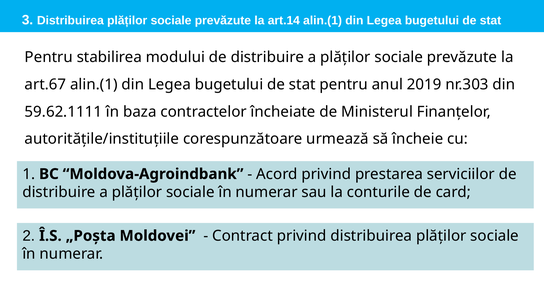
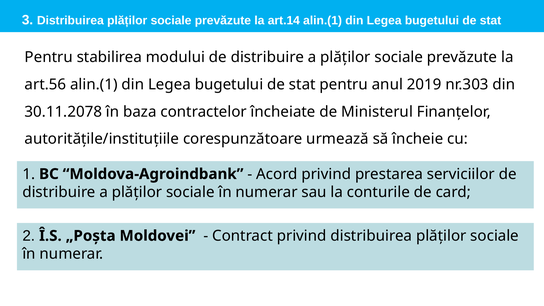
art.67: art.67 -> art.56 (45, 85)
59.62.1111: 59.62.1111 -> 30.11.2078 (63, 112)
